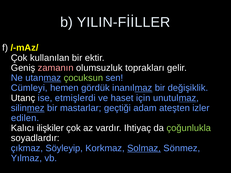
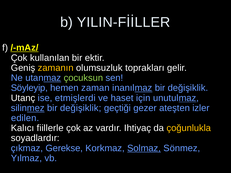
/-mAz/ underline: none -> present (24, 48)
zamanın colour: pink -> yellow (56, 68)
Cümleyi: Cümleyi -> Söyleyip (29, 88)
gördük: gördük -> zaman (95, 88)
silinmez bir mastarlar: mastarlar -> değişiklik (81, 108)
adam: adam -> gezer (145, 108)
ilişkiler: ilişkiler -> fiillerle (50, 128)
çoğunlukla colour: light green -> yellow (189, 128)
Söyleyip: Söyleyip -> Gerekse (64, 148)
